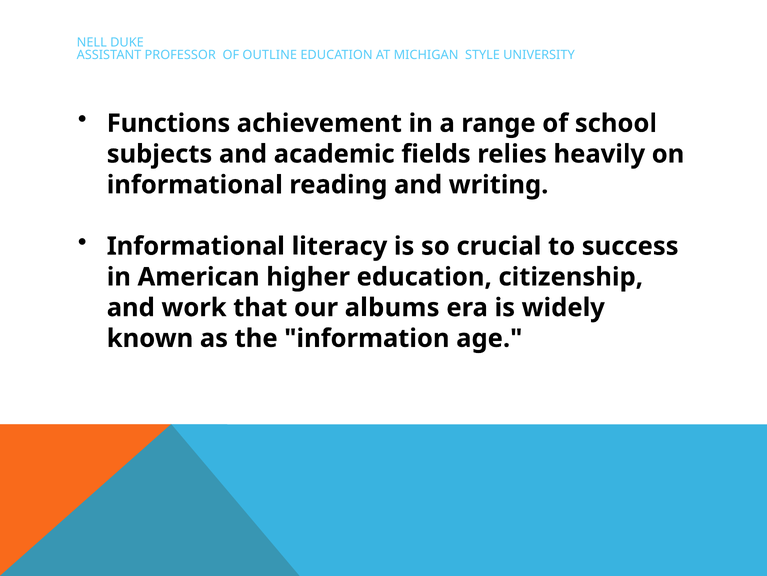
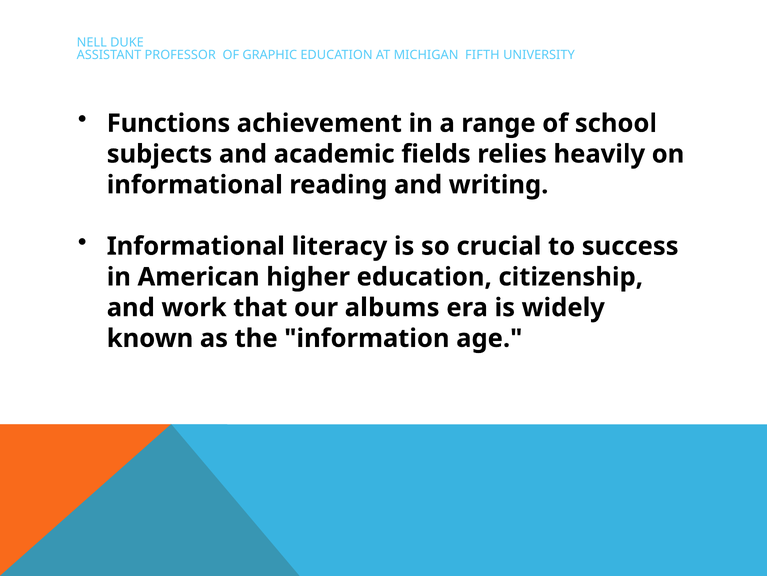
OUTLINE: OUTLINE -> GRAPHIC (270, 55)
STYLE: STYLE -> FIFTH (482, 55)
